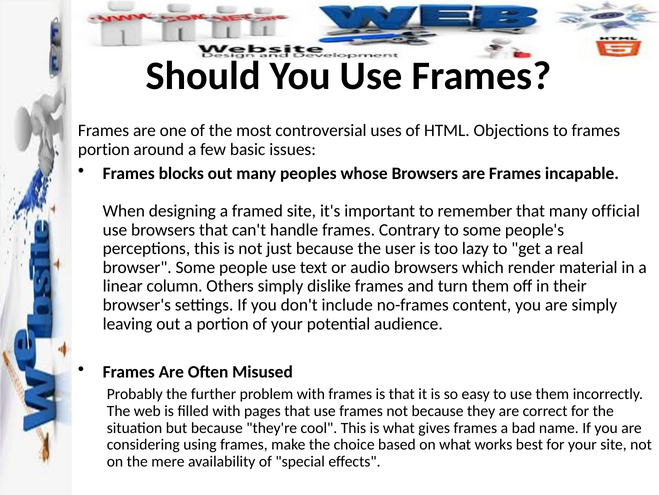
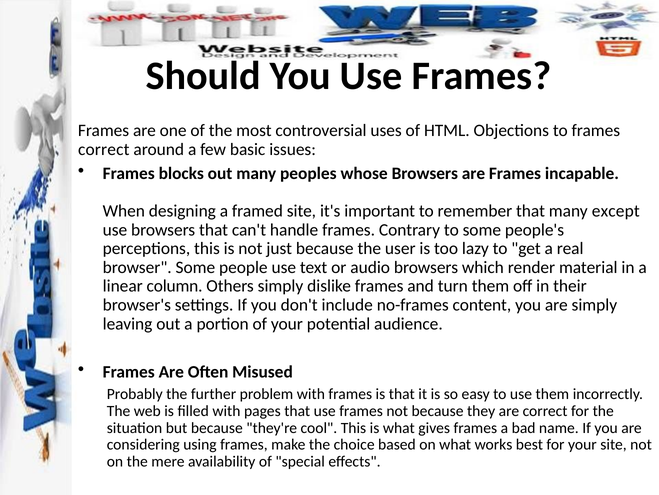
portion: portion -> correct (104, 149)
official: official -> except (616, 211)
